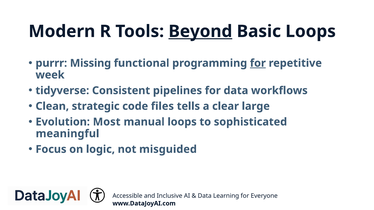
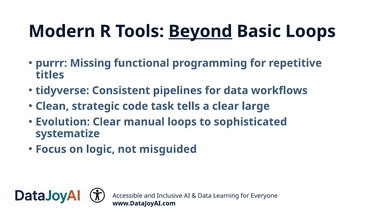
for underline: present -> none (258, 63)
week: week -> titles (50, 75)
files: files -> task (163, 106)
Evolution Most: Most -> Clear (107, 122)
meaningful: meaningful -> systematize (68, 134)
